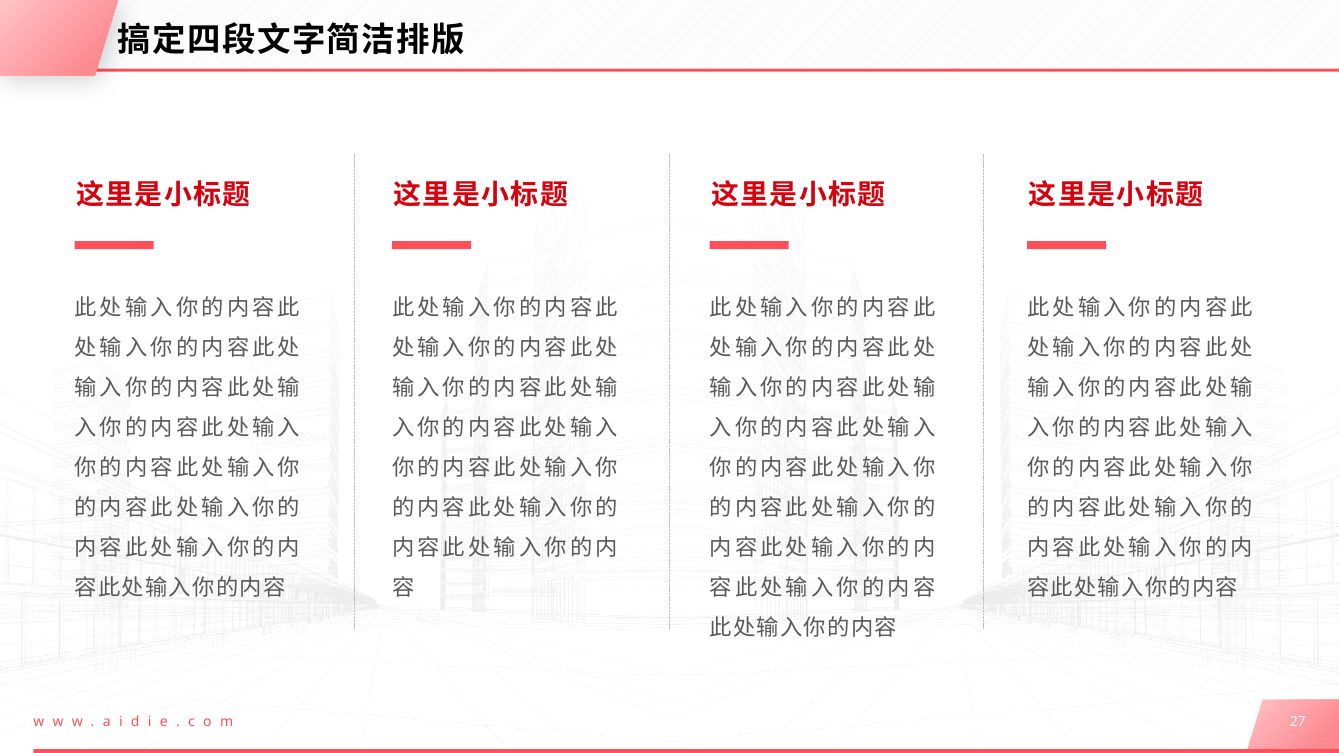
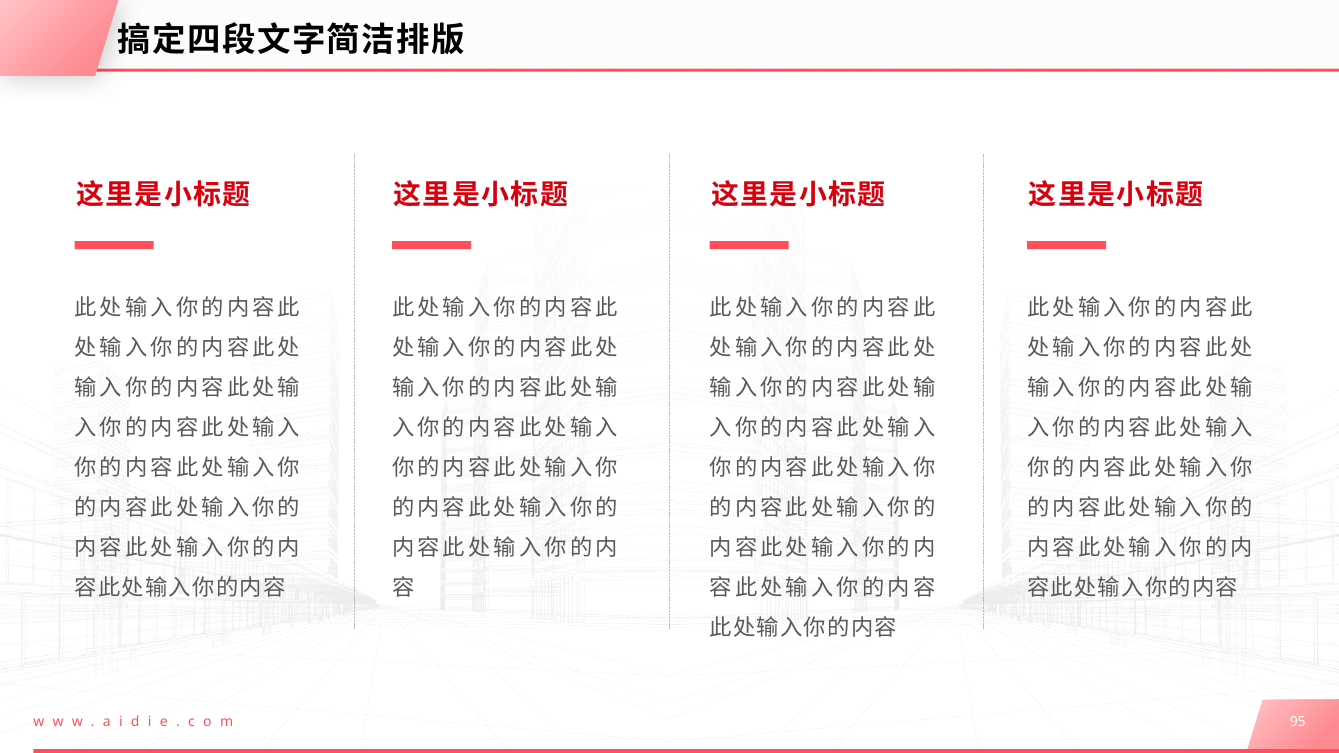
27: 27 -> 95 (1298, 723)
